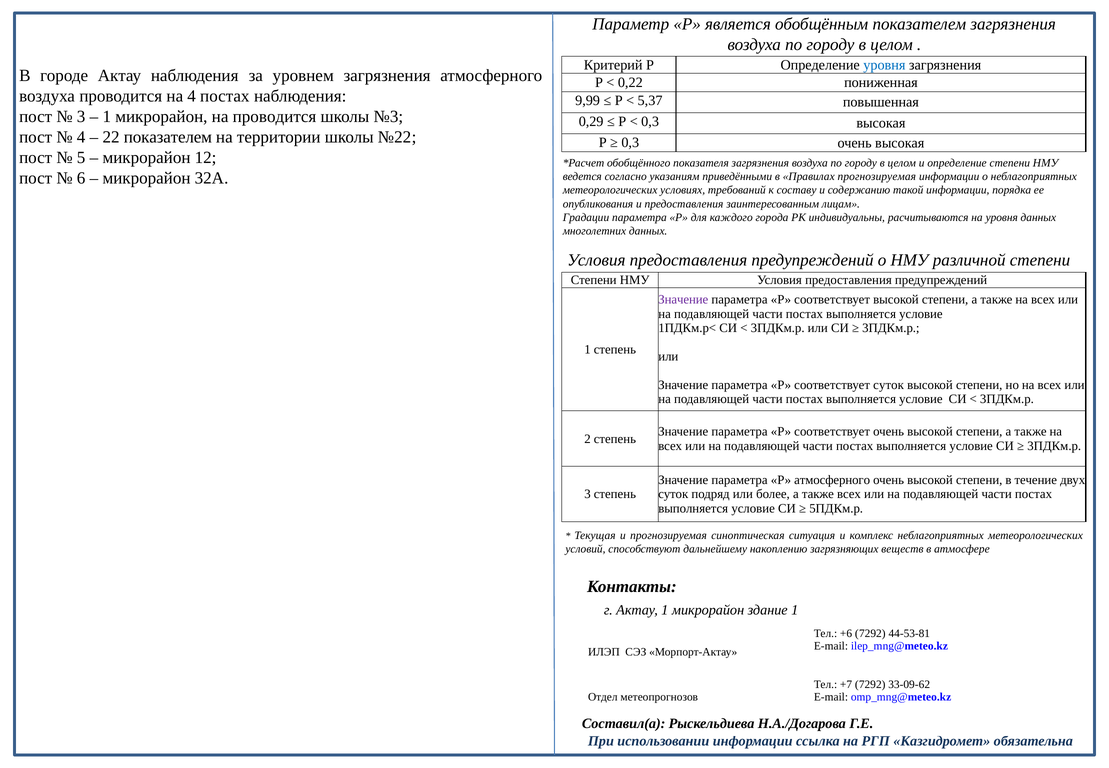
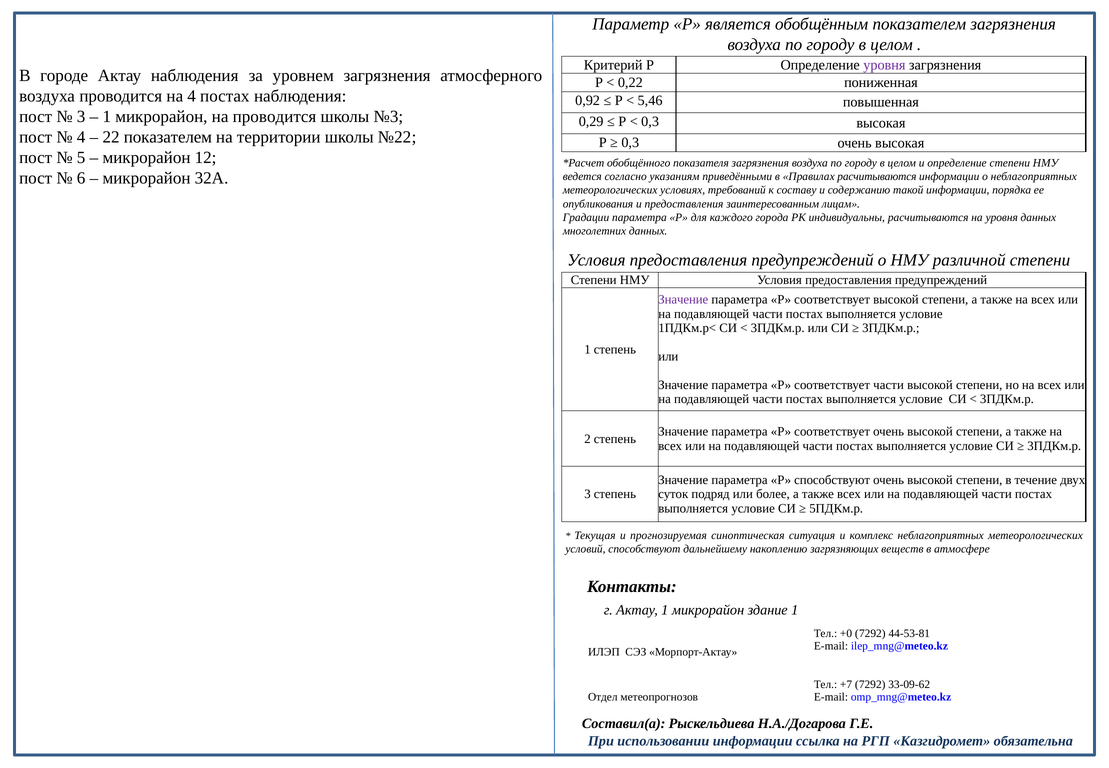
уровня colour: blue -> purple (884, 65)
9,99: 9,99 -> 0,92 (588, 101)
5,37: 5,37 -> 5,46 (650, 101)
Правилах прогнозируемая: прогнозируемая -> расчитываются (877, 177)
соответствует суток: суток -> части (889, 385)
Р атмосферного: атмосферного -> способствуют (832, 480)
+6: +6 -> +0 (846, 633)
